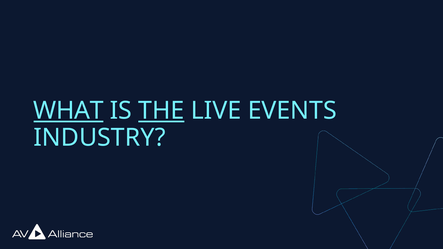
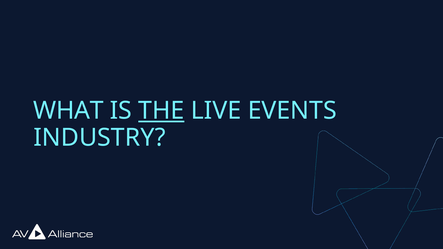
WHAT underline: present -> none (69, 111)
